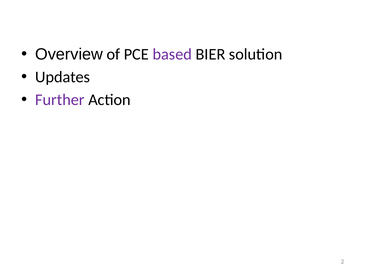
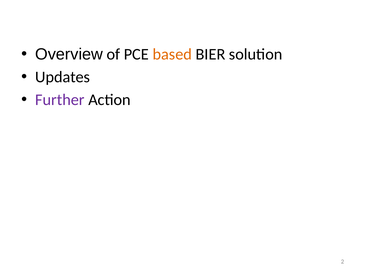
based colour: purple -> orange (172, 54)
